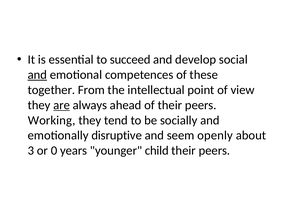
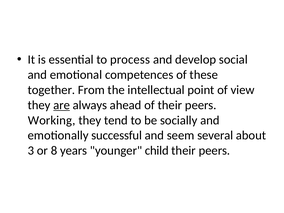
succeed: succeed -> process (130, 60)
and underline: present -> none (37, 75)
disruptive: disruptive -> successful (117, 135)
openly: openly -> several (215, 135)
0: 0 -> 8 (54, 151)
